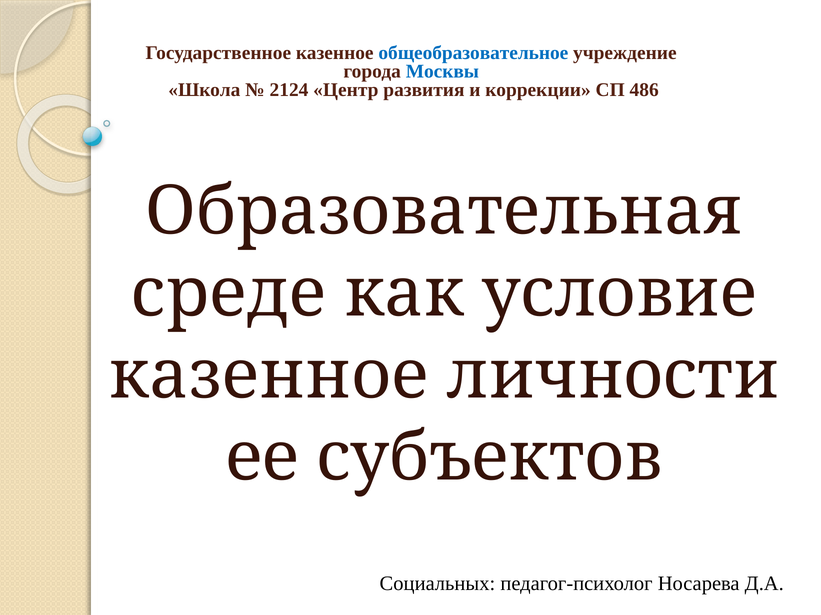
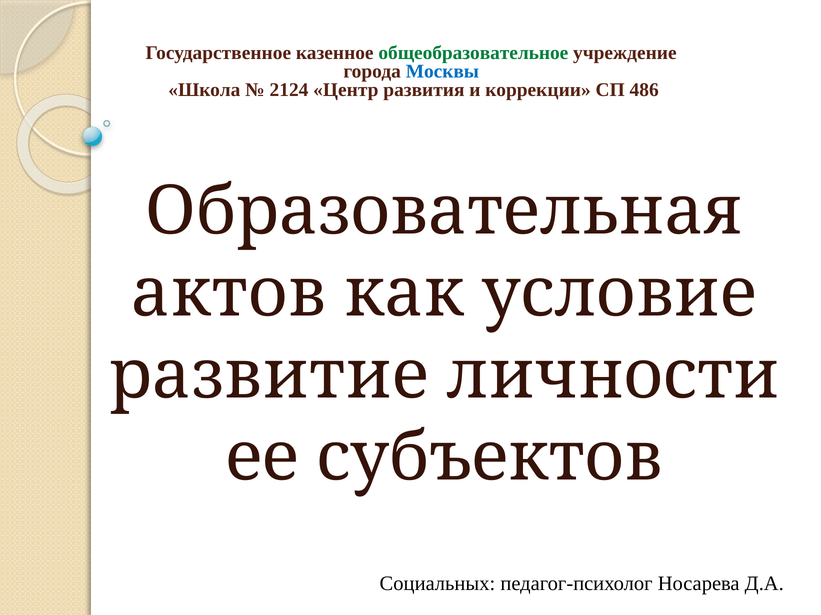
общеобразовательное colour: blue -> green (473, 53)
среде: среде -> актов (229, 294)
казенное: казенное -> развитие (269, 376)
